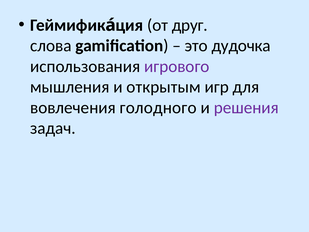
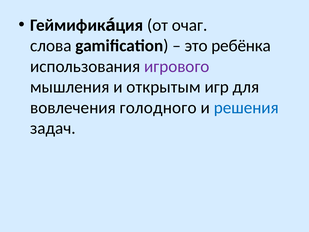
друг: друг -> очаг (190, 25)
дудочка: дудочка -> ребёнка (241, 46)
решения colour: purple -> blue (246, 107)
